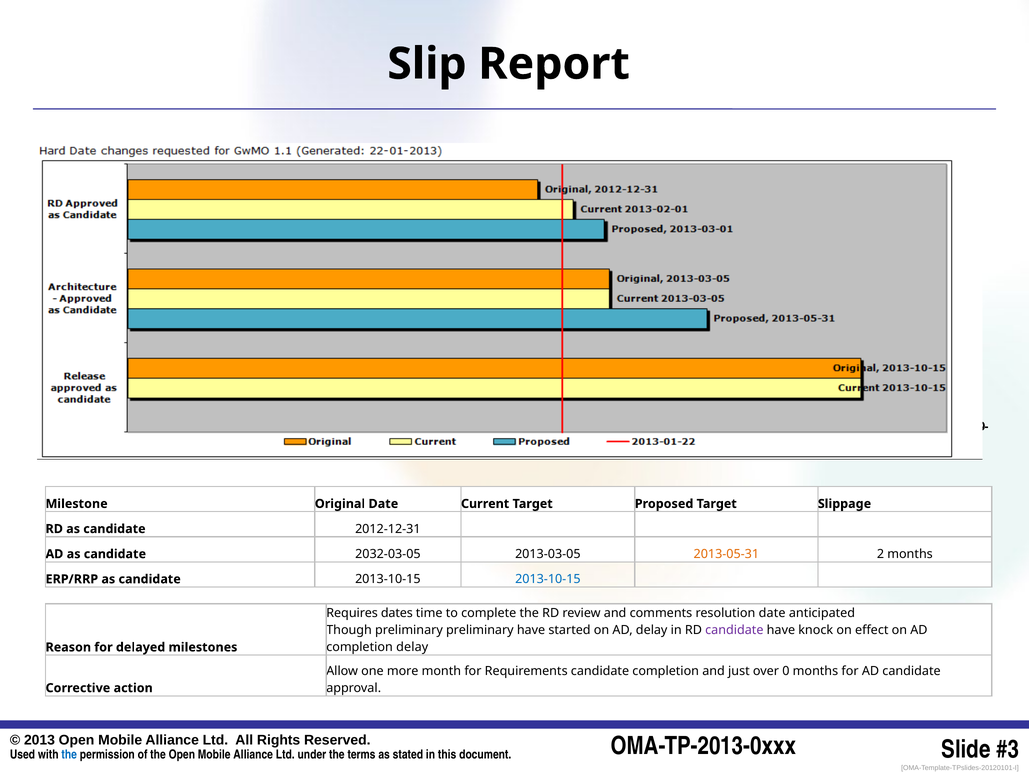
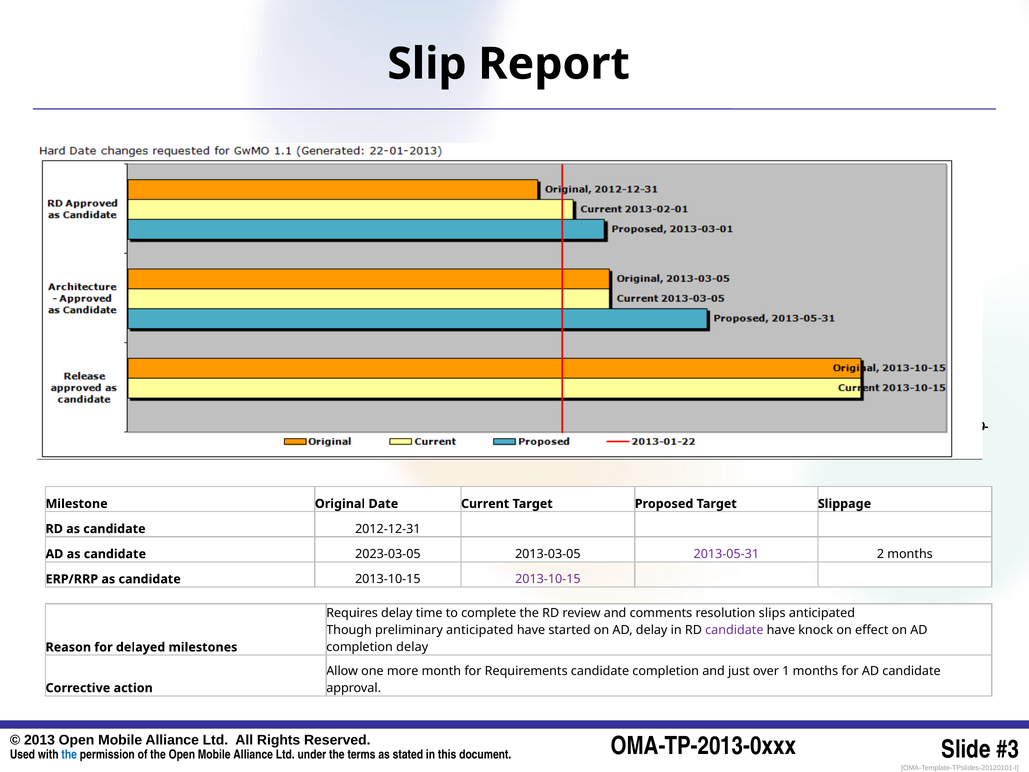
2032-03-05: 2032-03-05 -> 2023-03-05 (388, 554)
2013-05-31 colour: orange -> purple (726, 554)
2013-10-15 colour: blue -> purple (548, 579)
Requires dates: dates -> delay (397, 613)
resolution date: date -> slips (772, 613)
preliminary preliminary: preliminary -> anticipated (480, 630)
0: 0 -> 1 (786, 671)
